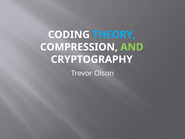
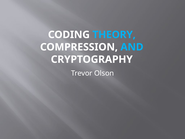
AND colour: light green -> light blue (132, 47)
